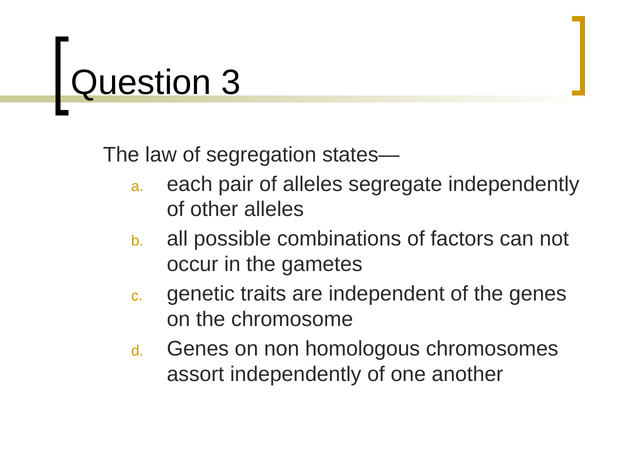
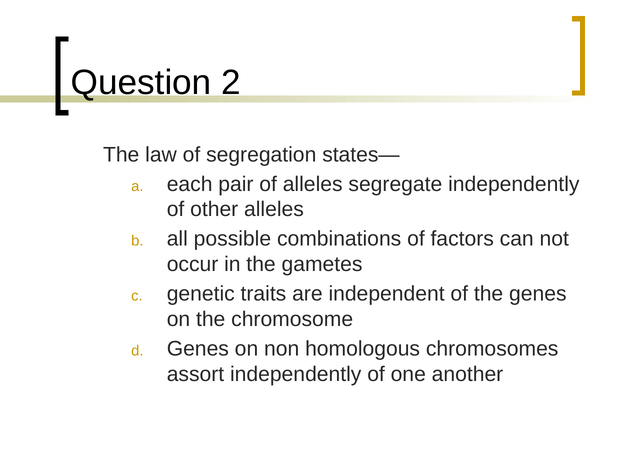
3: 3 -> 2 (231, 83)
